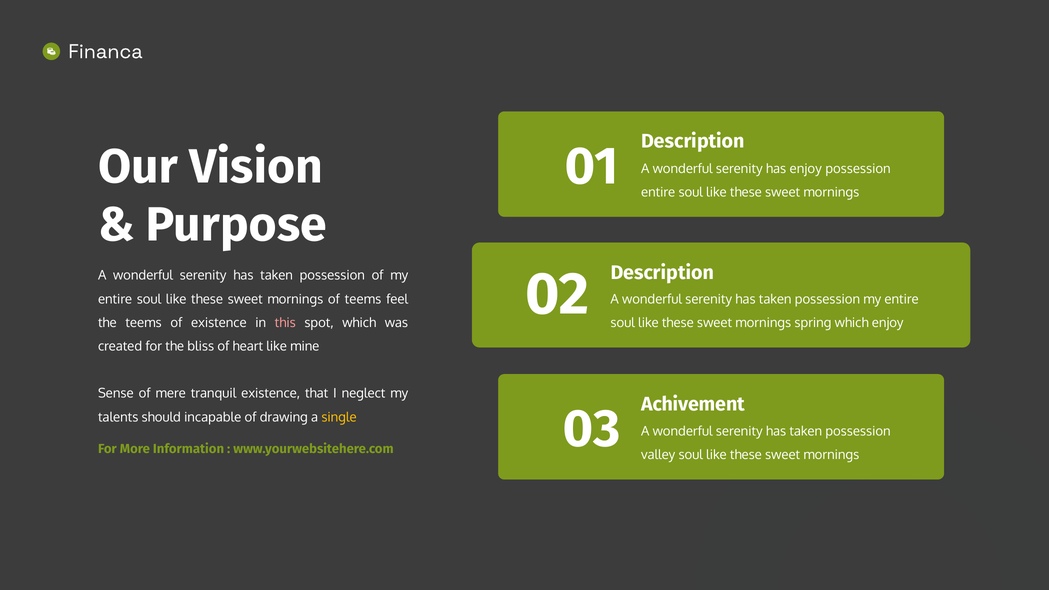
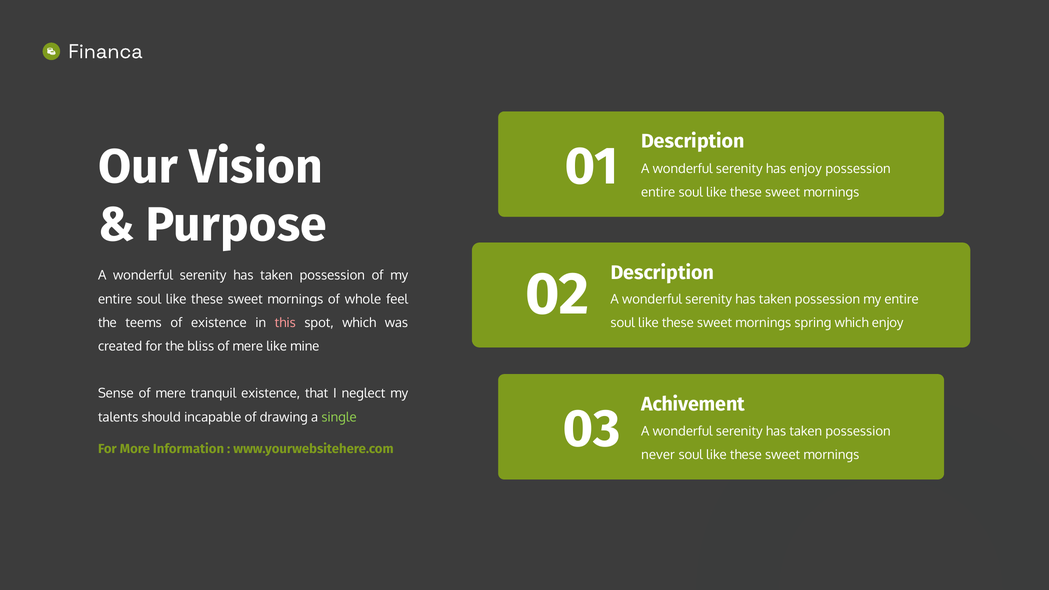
of teems: teems -> whole (363, 299)
bliss of heart: heart -> mere (248, 346)
single colour: yellow -> light green (339, 417)
valley: valley -> never (658, 455)
